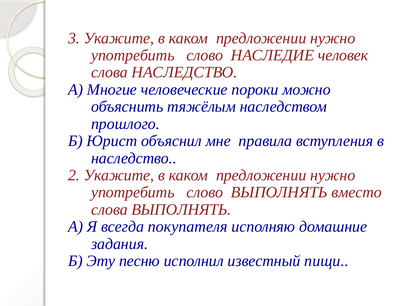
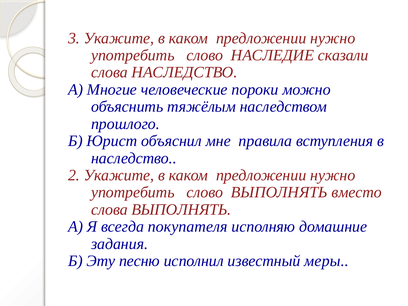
человек: человек -> сказали (343, 55)
пищи: пищи -> меры (327, 261)
